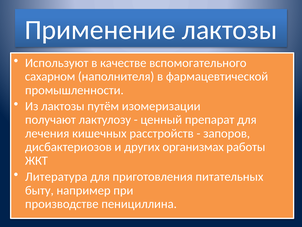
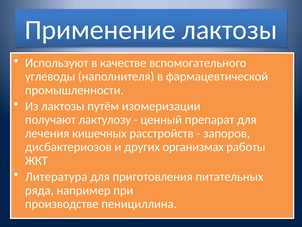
сахарном: сахарном -> углеводы (50, 76)
быту: быту -> ряда (39, 190)
